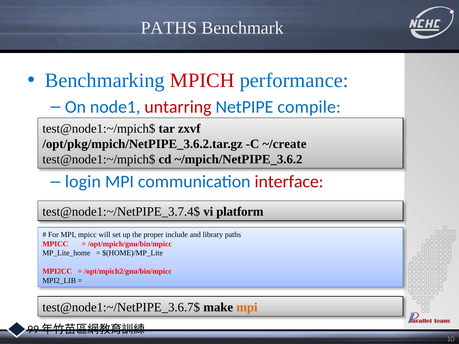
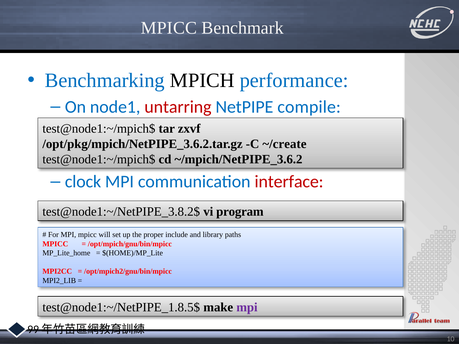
PATHS: PATHS -> MPICC (169, 28)
MPICH colour: red -> black (202, 81)
login: login -> clock (83, 182)
test@node1:~/NetPIPE_3.7.4$: test@node1:~/NetPIPE_3.7.4$ -> test@node1:~/NetPIPE_3.8.2$ (121, 212)
platform: platform -> program (240, 212)
test@node1:~/NetPIPE_3.6.7$: test@node1:~/NetPIPE_3.6.7$ -> test@node1:~/NetPIPE_1.8.5$ (121, 307)
mpi colour: orange -> purple (247, 307)
